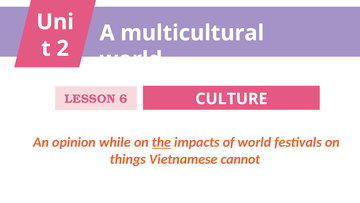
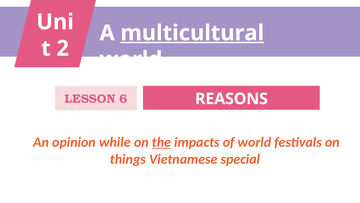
multicultural underline: none -> present (192, 33)
CULTURE: CULTURE -> REASONS (231, 99)
cannot: cannot -> special (240, 159)
